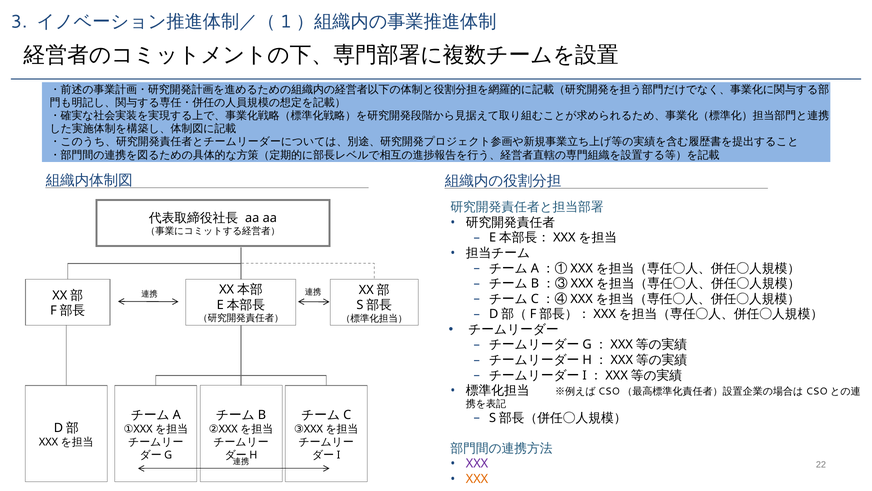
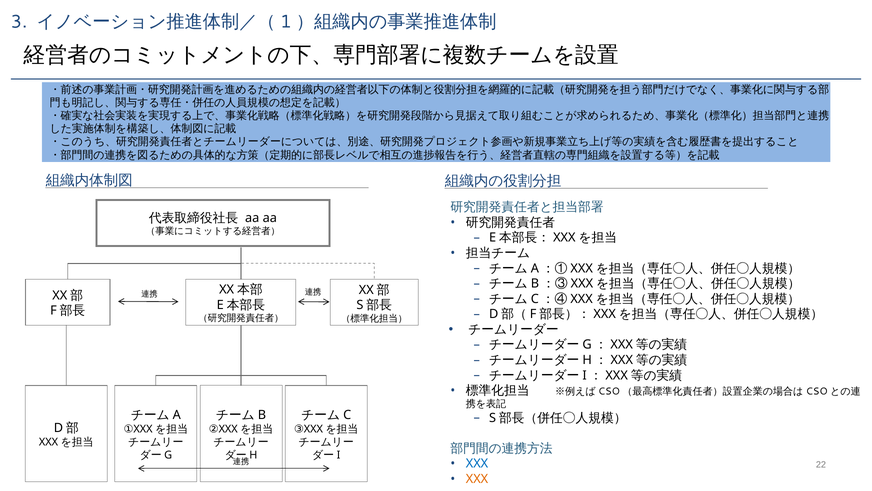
XXX colour: purple -> blue (477, 463)
